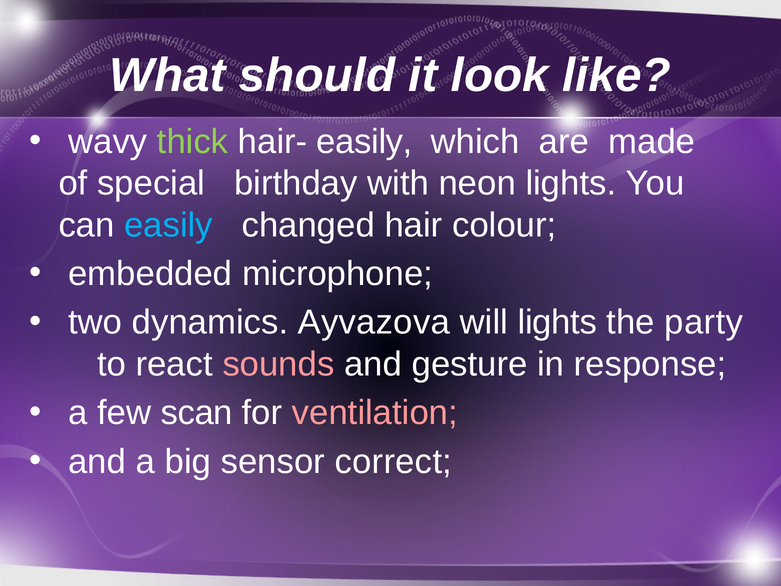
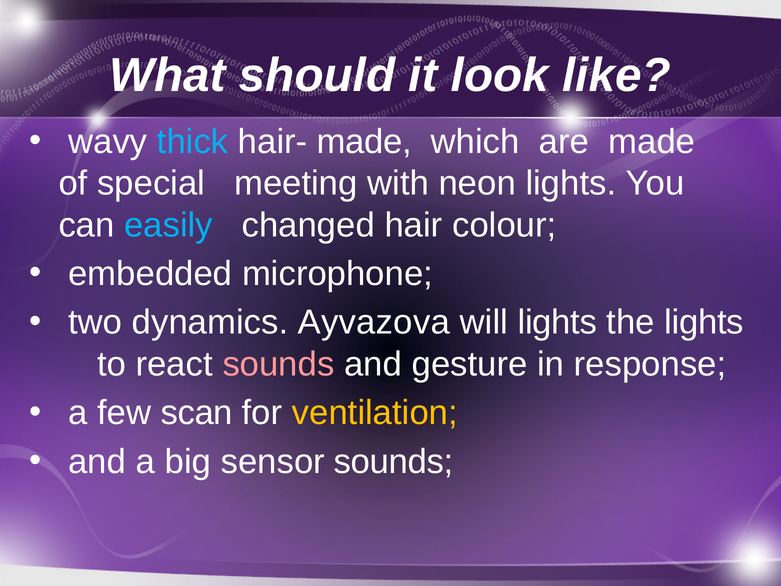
thick colour: light green -> light blue (193, 142)
hair- easily: easily -> made (364, 142)
birthday: birthday -> meeting (296, 183)
the party: party -> lights (704, 322)
ventilation colour: pink -> yellow (375, 413)
sensor correct: correct -> sounds (394, 461)
